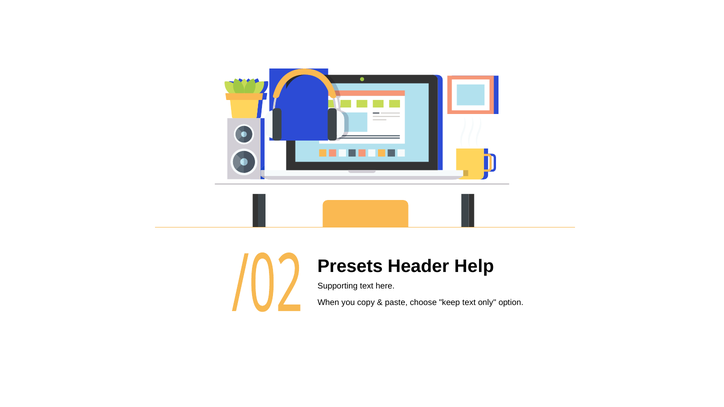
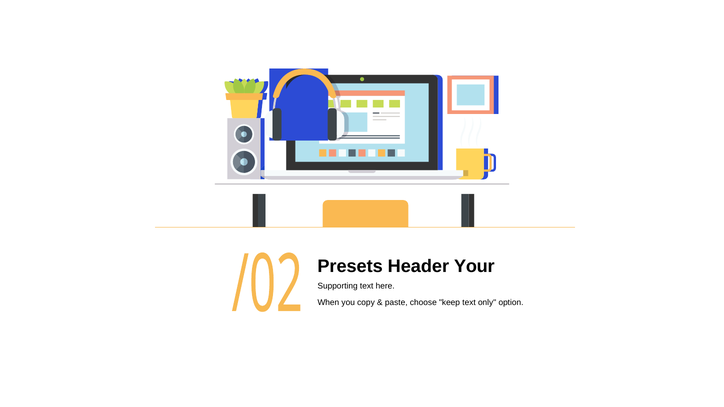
Help: Help -> Your (474, 267)
